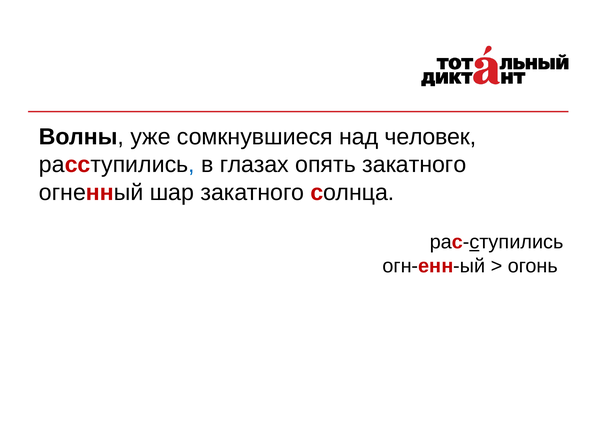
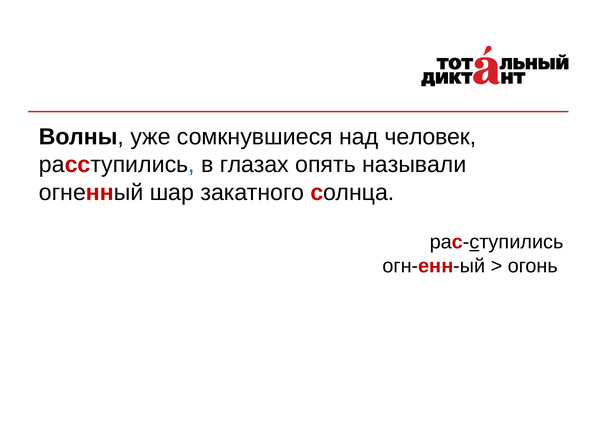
опять закатного: закатного -> называли (414, 165)
